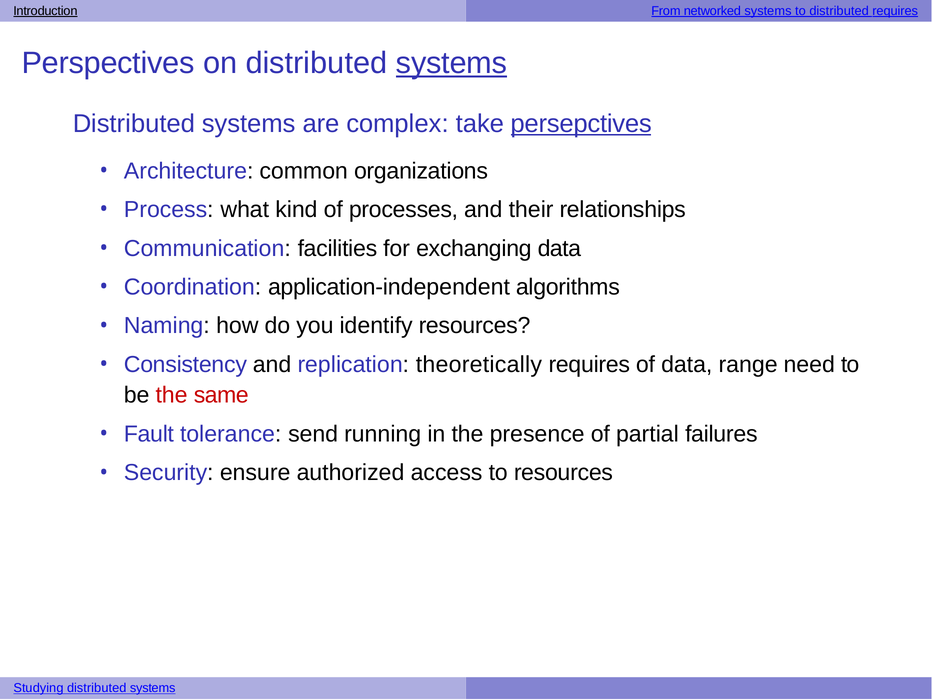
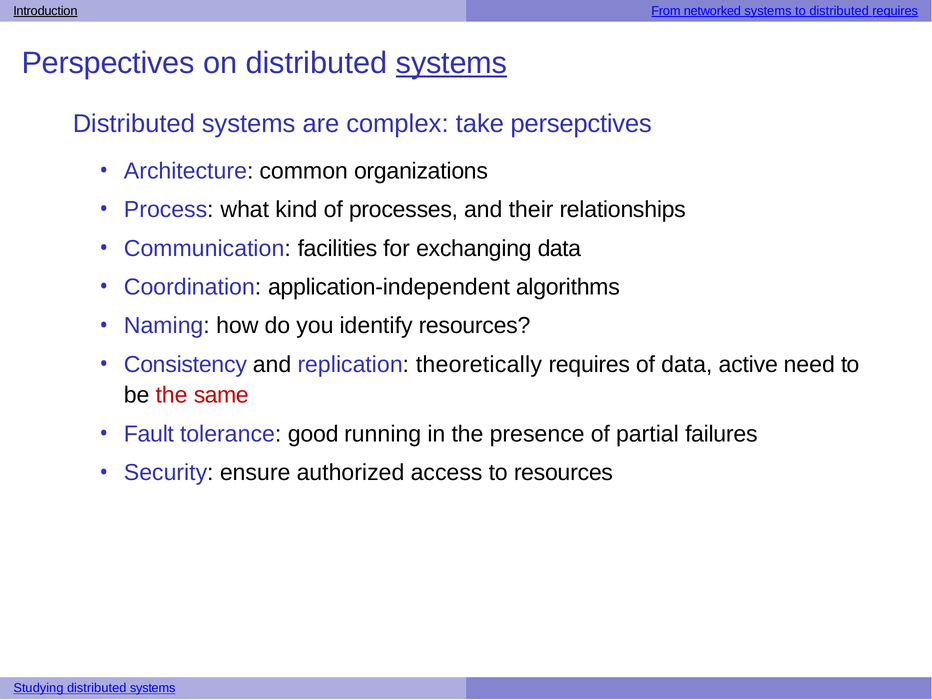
persepctives underline: present -> none (581, 124)
range: range -> active (748, 364)
send: send -> good (313, 434)
